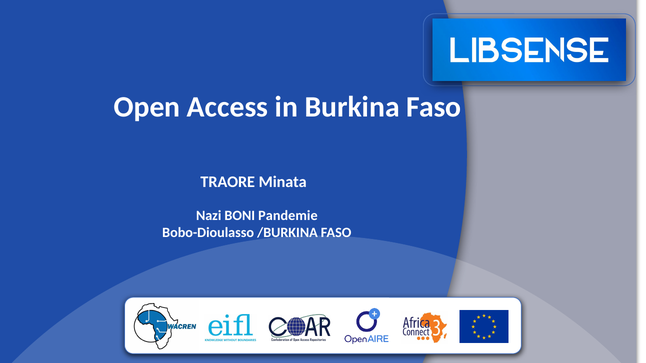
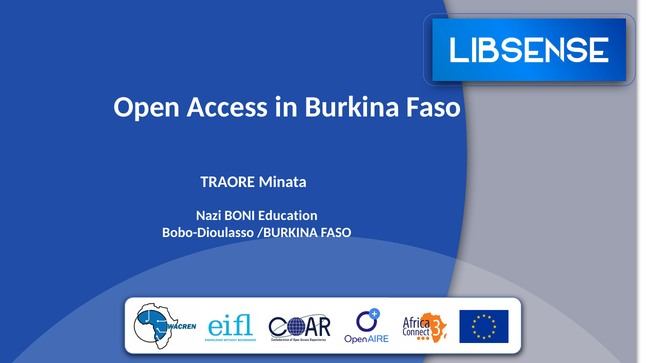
Pandemie: Pandemie -> Education (288, 216)
